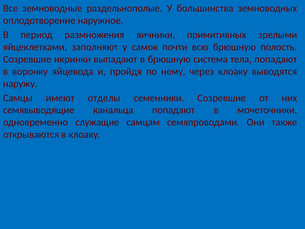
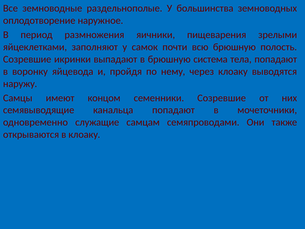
примитивных: примитивных -> пищеварения (217, 35)
отделы: отделы -> концом (104, 98)
